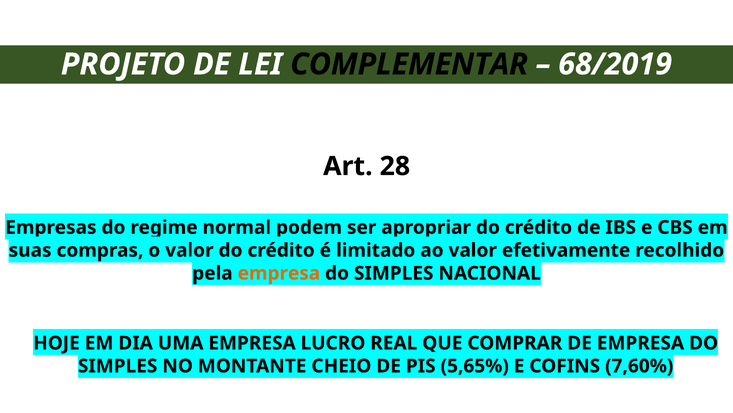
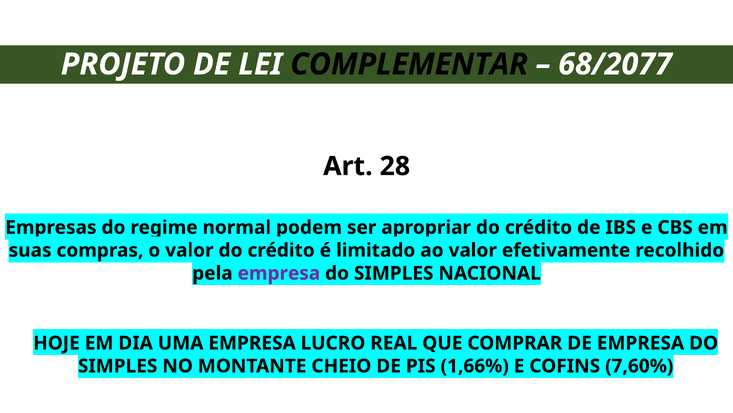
68/2019: 68/2019 -> 68/2077 (615, 64)
empresa colour: orange -> purple (279, 273)
5,65%: 5,65% -> 1,66% (475, 365)
